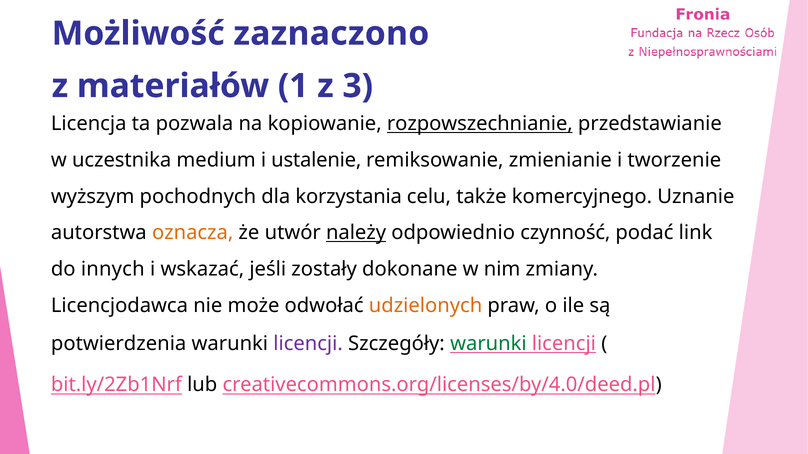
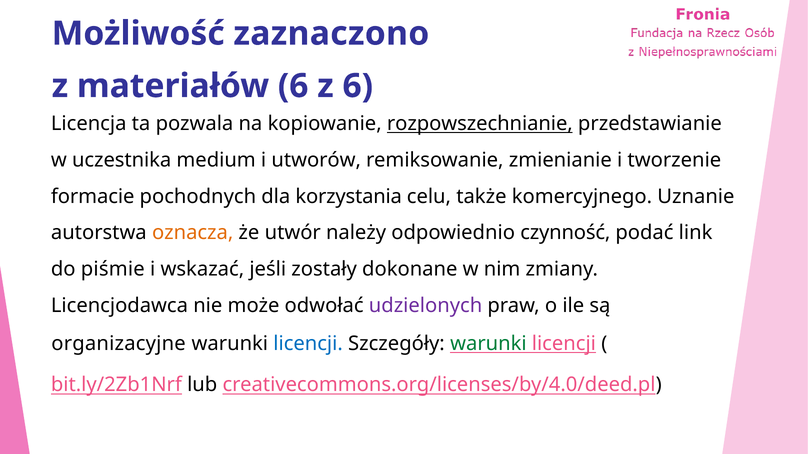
materiałów 1: 1 -> 6 (293, 86)
z 3: 3 -> 6 (358, 86)
ustalenie: ustalenie -> utworów (316, 160)
wyższym: wyższym -> formacie (93, 197)
należy underline: present -> none (356, 233)
innych: innych -> piśmie (113, 269)
udzielonych colour: orange -> purple (426, 306)
potwierdzenia: potwierdzenia -> organizacyjne (119, 344)
licencji colour: purple -> blue (308, 344)
